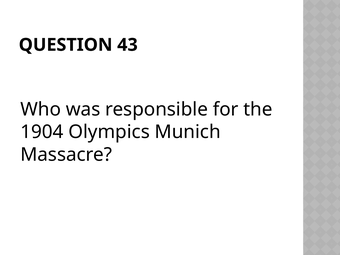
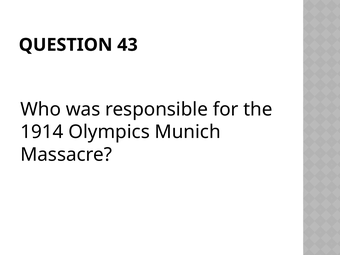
1904: 1904 -> 1914 (42, 132)
